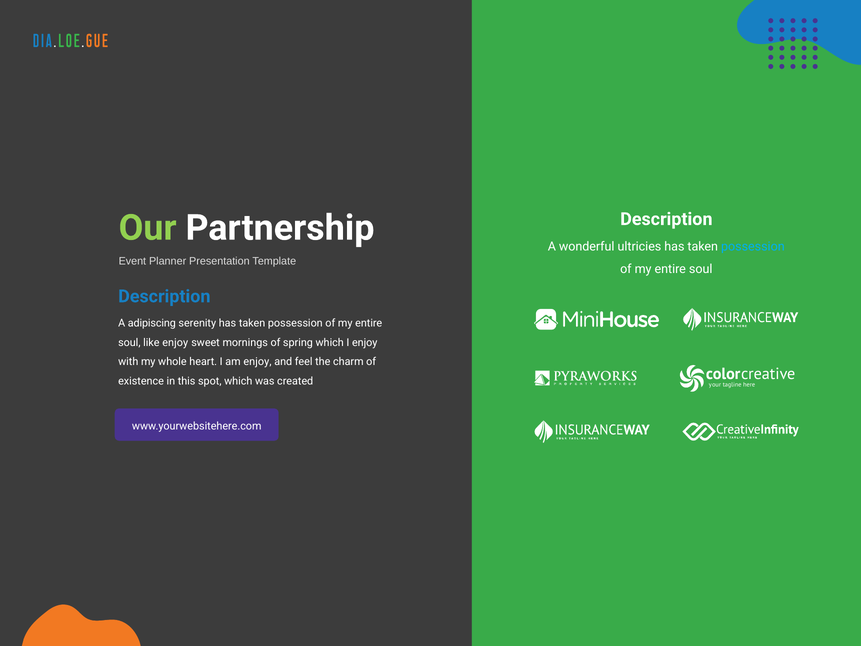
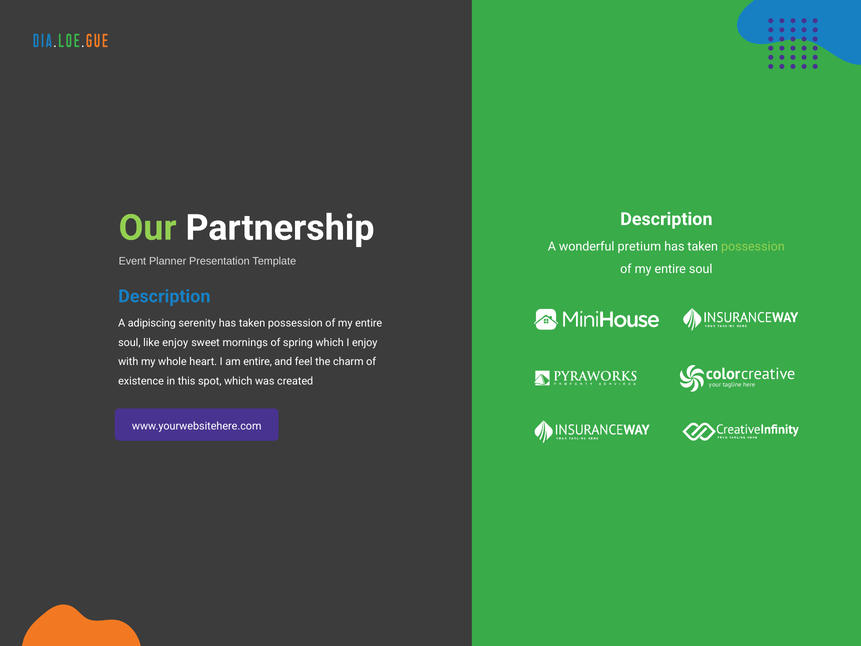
ultricies: ultricies -> pretium (639, 246)
possession colour: light blue -> light green (753, 246)
am enjoy: enjoy -> entire (258, 362)
